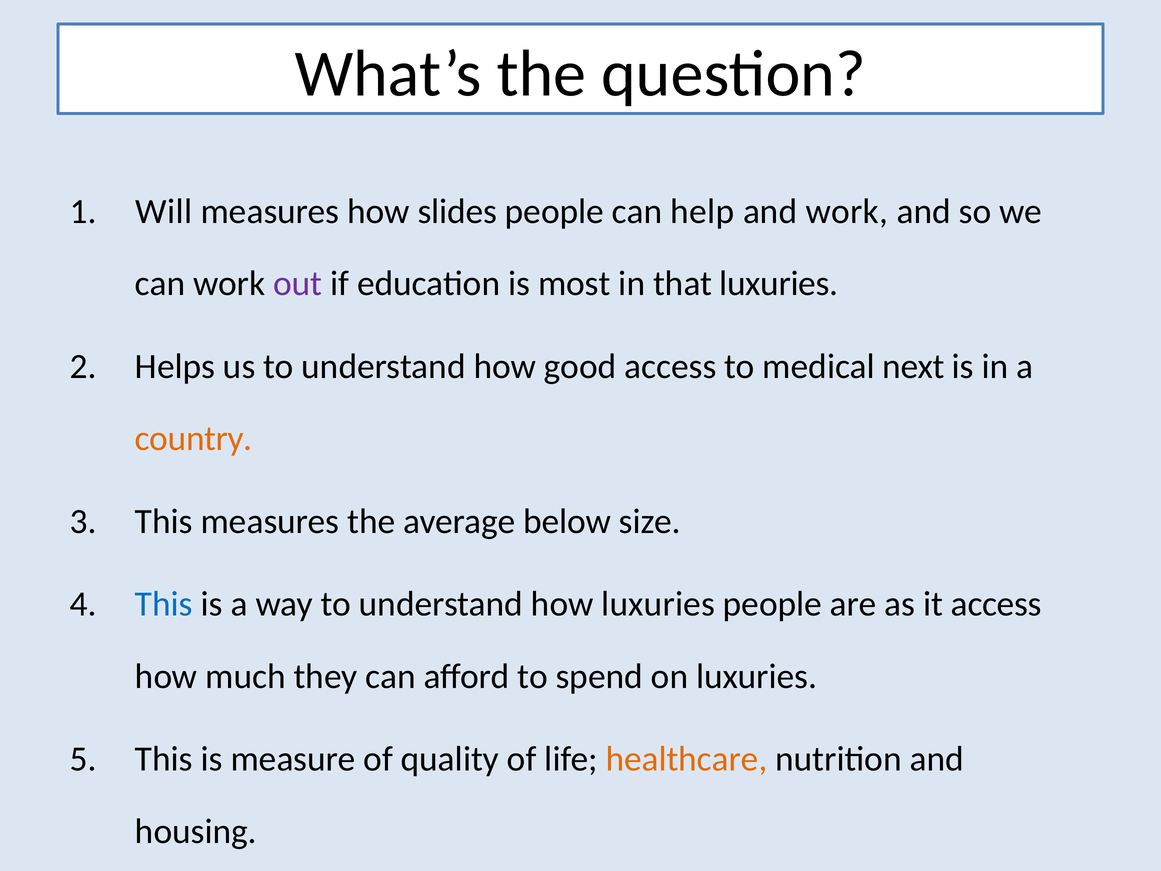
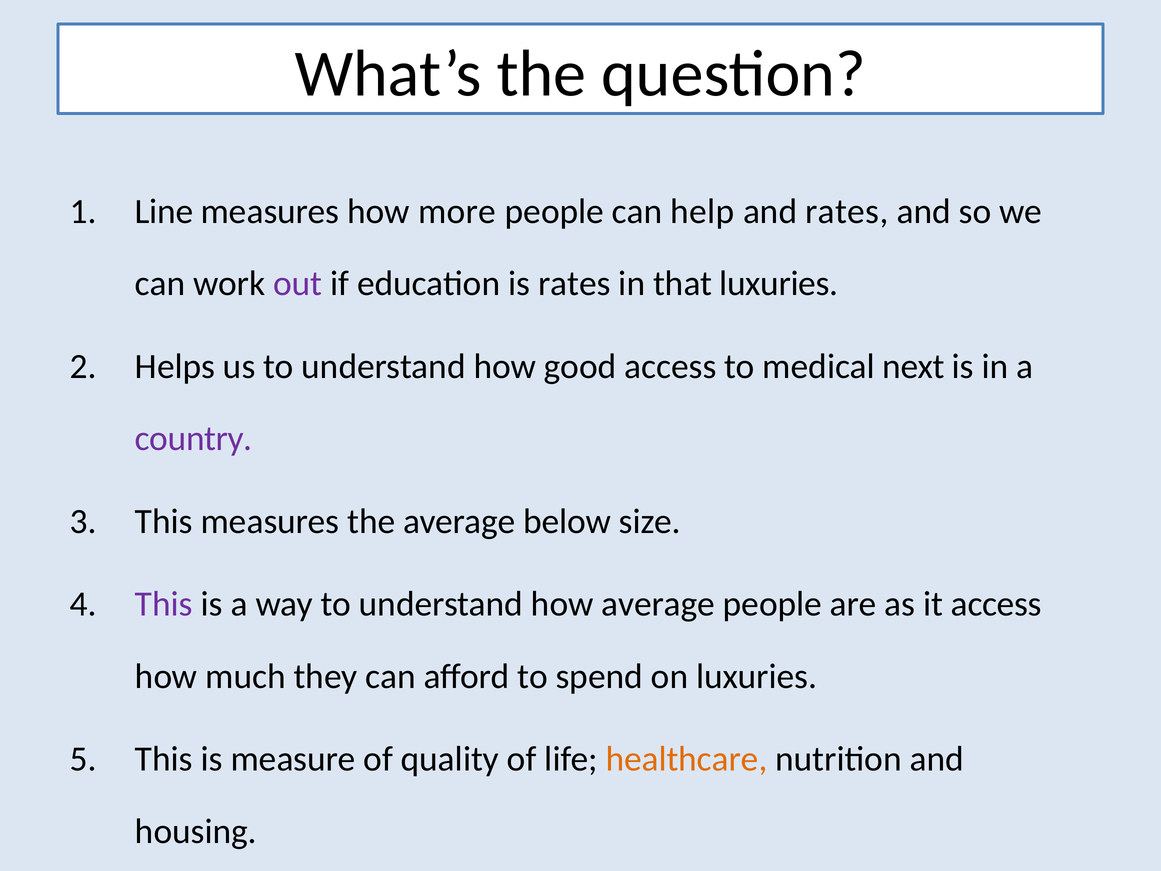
Will: Will -> Line (164, 211)
slides: slides -> more (457, 211)
and work: work -> rates (847, 211)
is most: most -> rates (574, 284)
country colour: orange -> purple (194, 439)
This colour: blue -> purple (164, 604)
how luxuries: luxuries -> average (658, 604)
